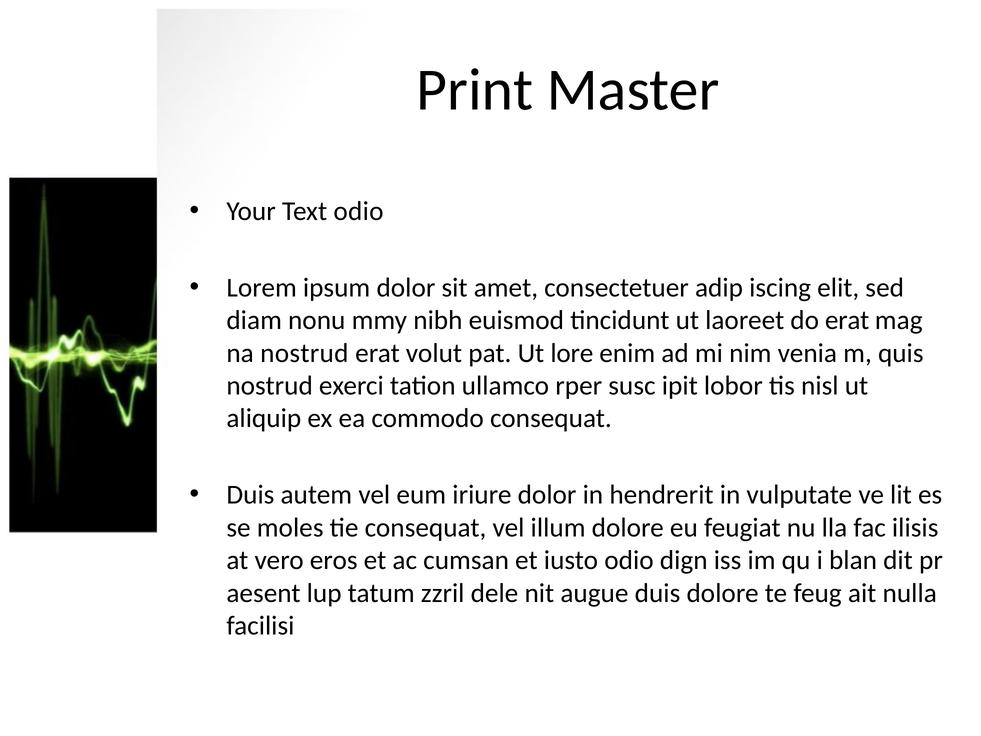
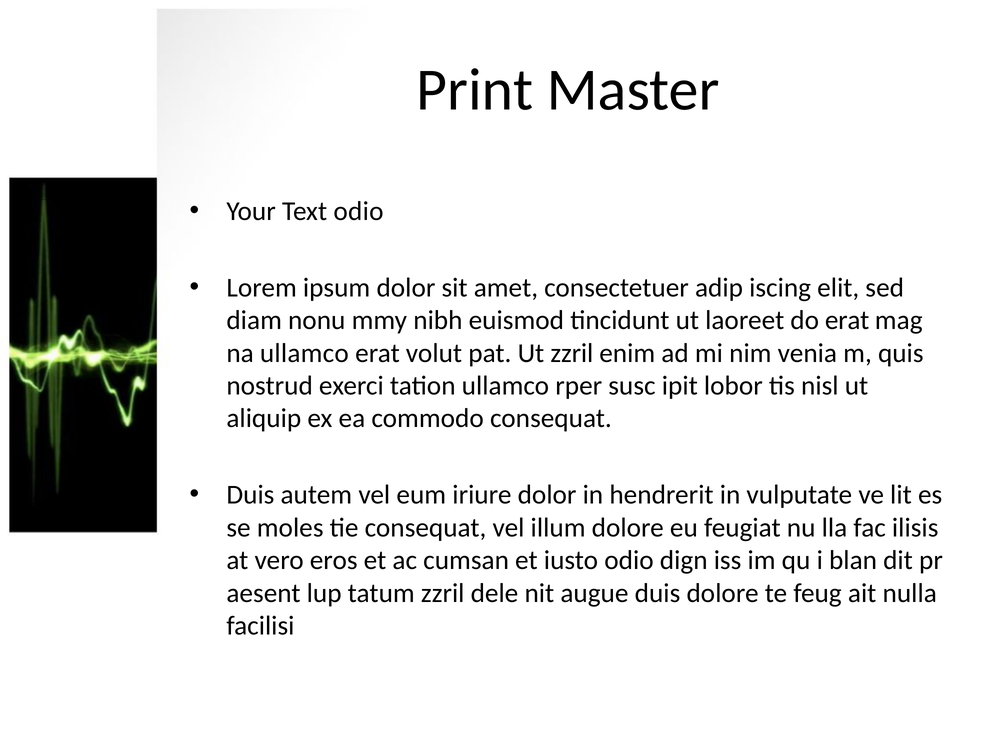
na nostrud: nostrud -> ullamco (304, 353)
Ut lore: lore -> zzril (572, 353)
